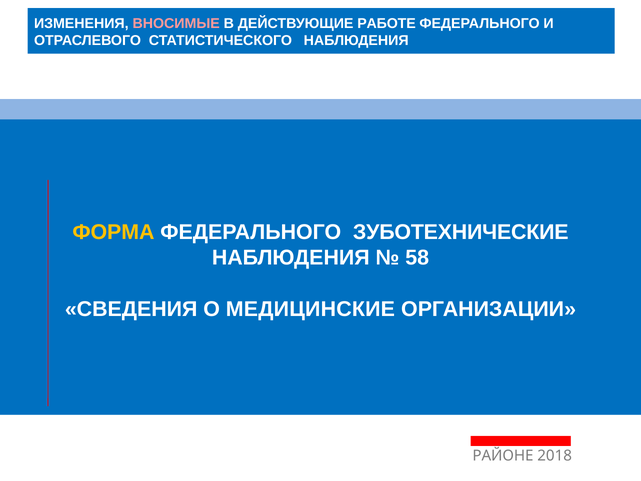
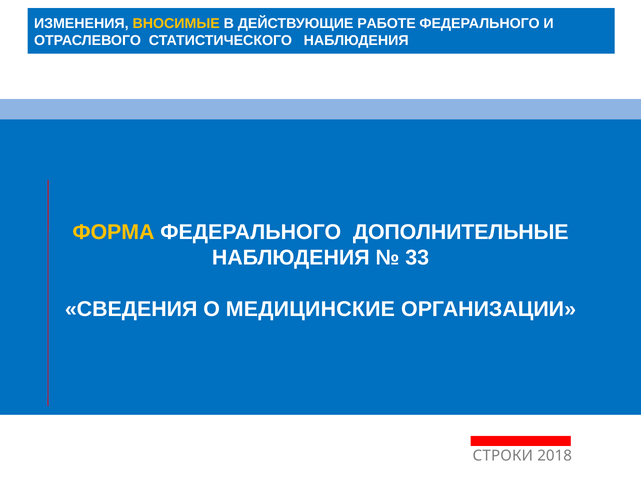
ВНОСИМЫЕ colour: pink -> yellow (176, 23)
ЗУБОТЕХНИЧЕСКИЕ: ЗУБОТЕХНИЧЕСКИЕ -> ДОПОЛНИТЕЛЬНЫЕ (461, 232)
58: 58 -> 33 (417, 258)
РАЙОНЕ: РАЙОНЕ -> СТРОКИ (503, 456)
